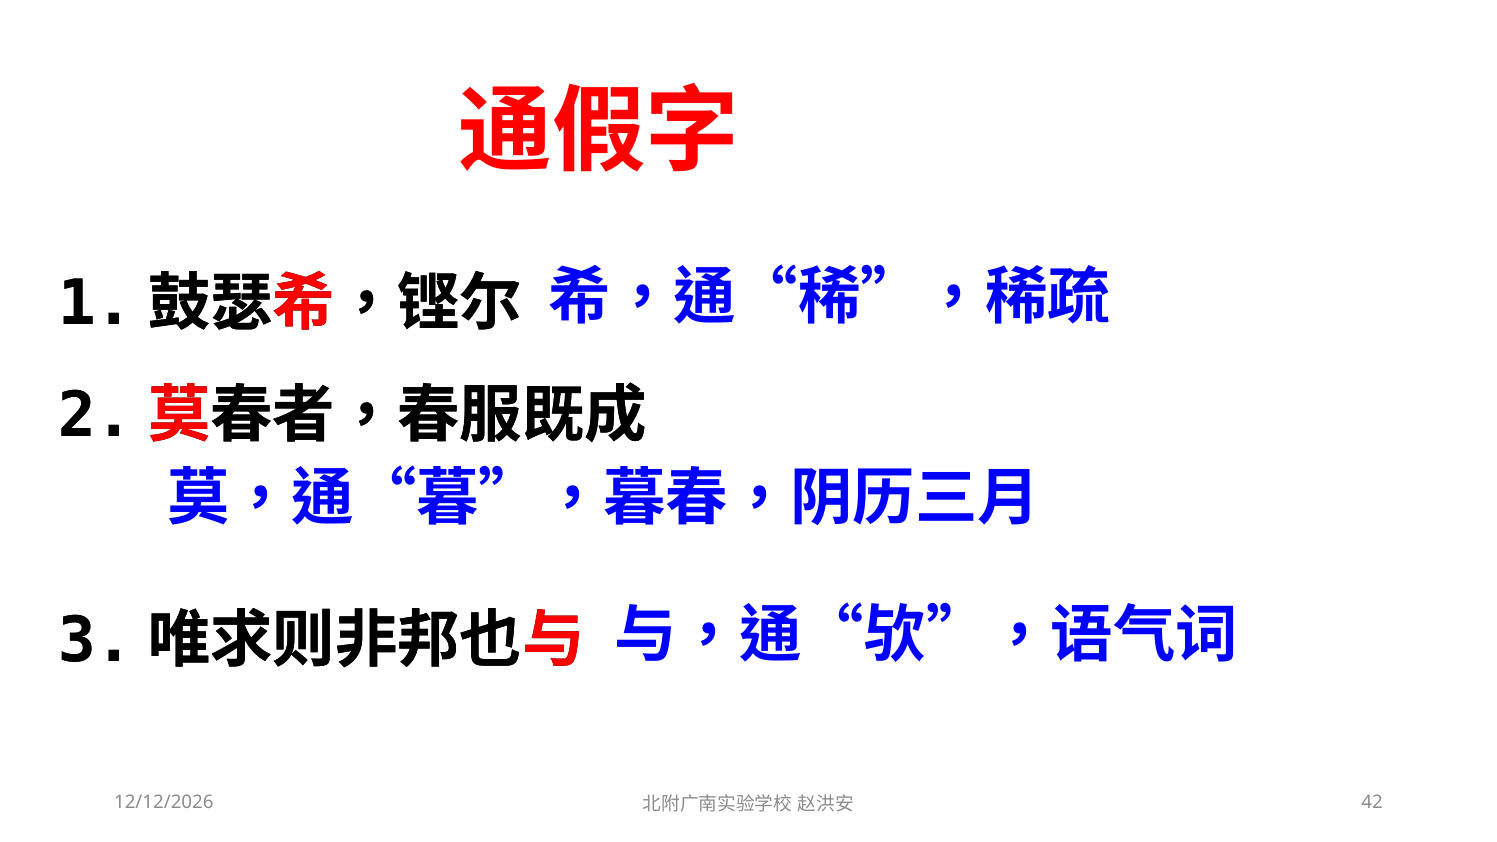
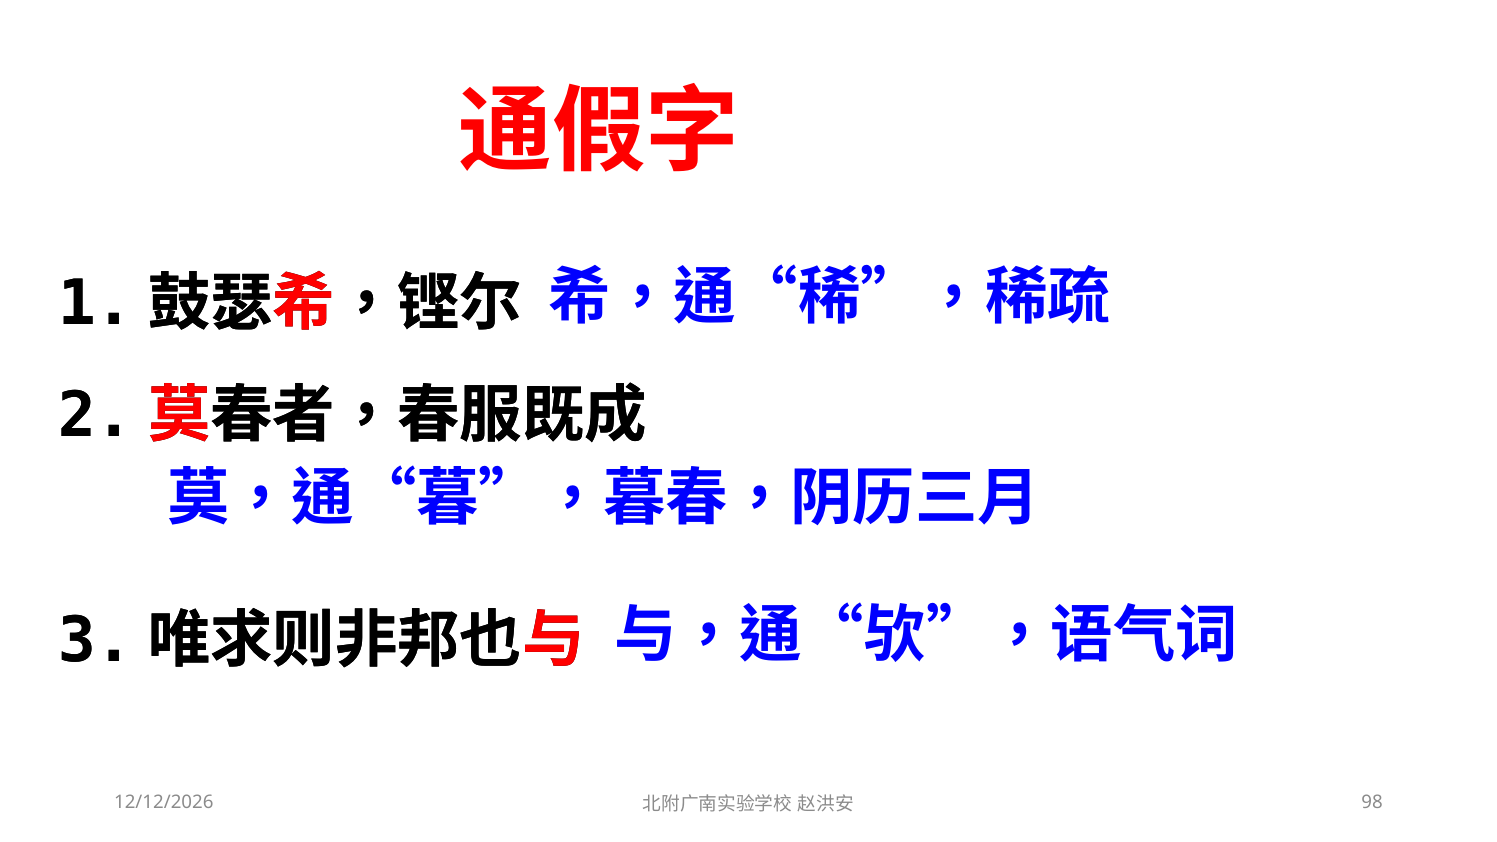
42: 42 -> 98 (1372, 803)
